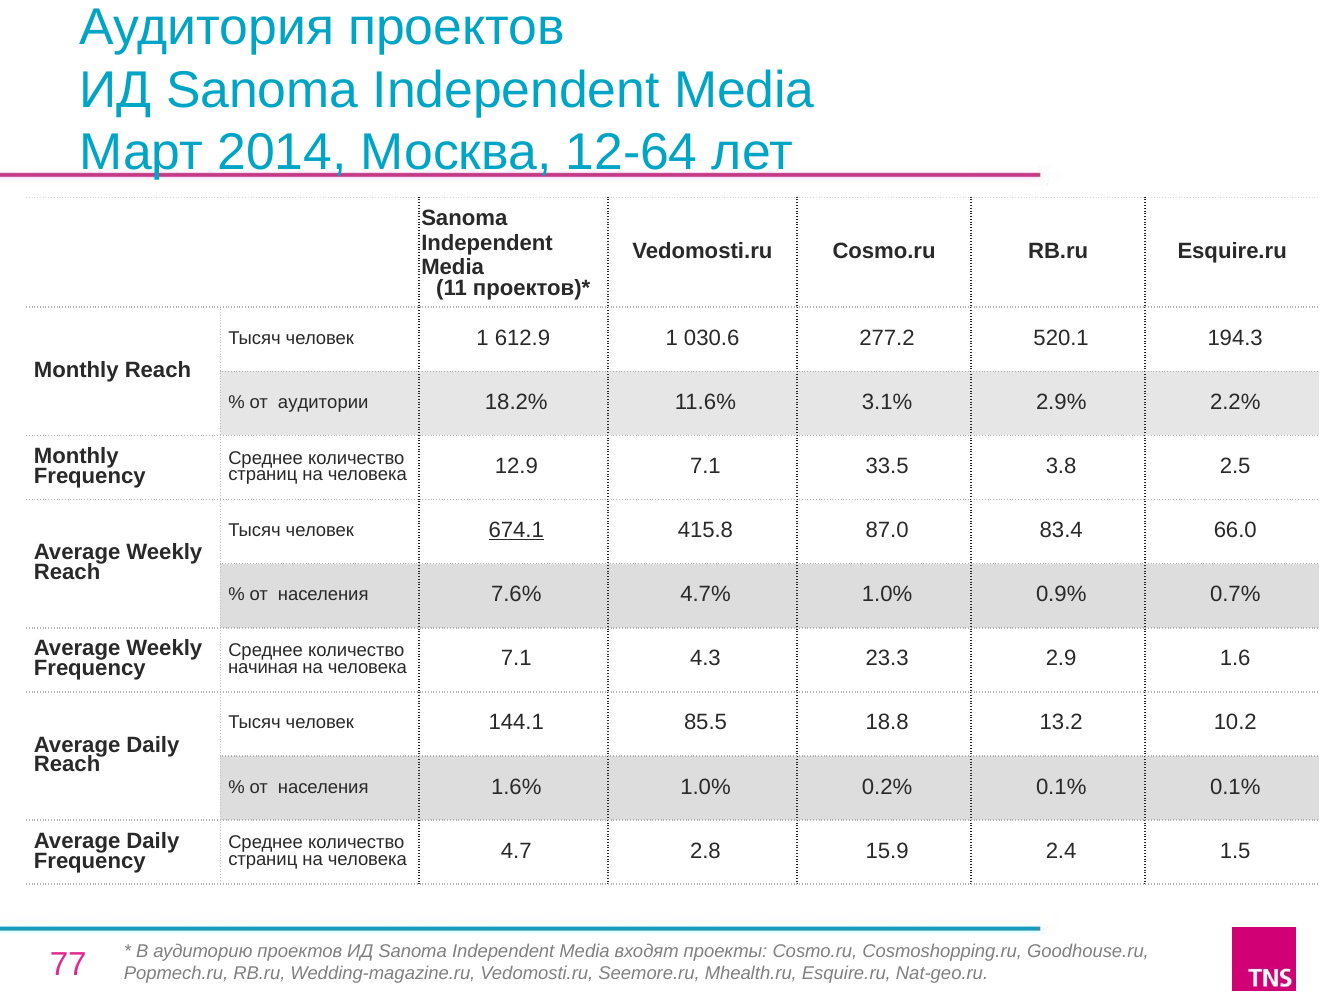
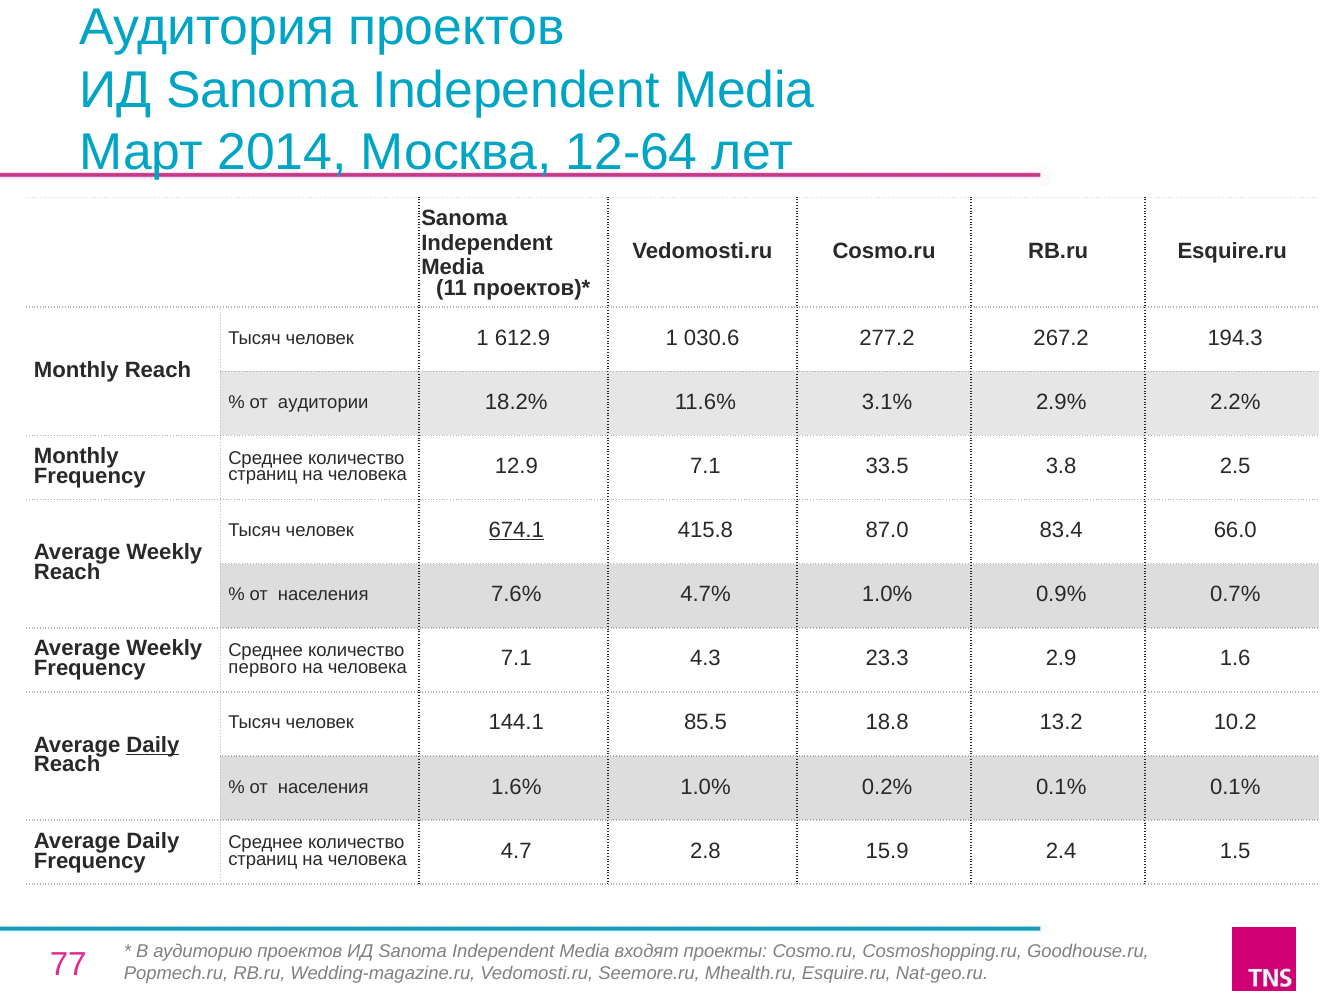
520.1: 520.1 -> 267.2 (1061, 338)
начиная: начиная -> первого (263, 667)
Daily underline: none -> present (153, 745)
